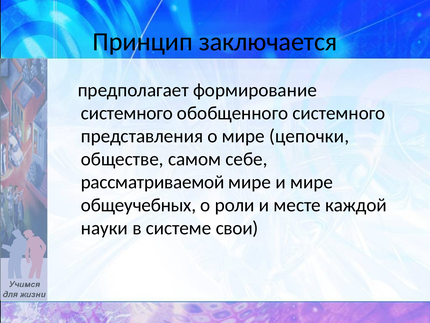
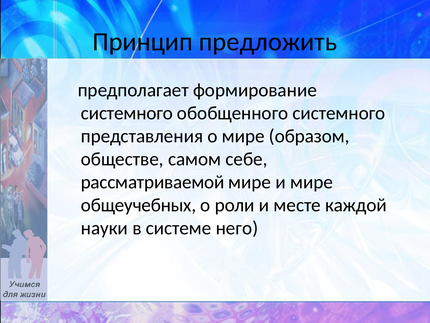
заключается: заключается -> предложить (268, 42)
цепочки: цепочки -> образом (309, 136)
свои: свои -> него (237, 228)
